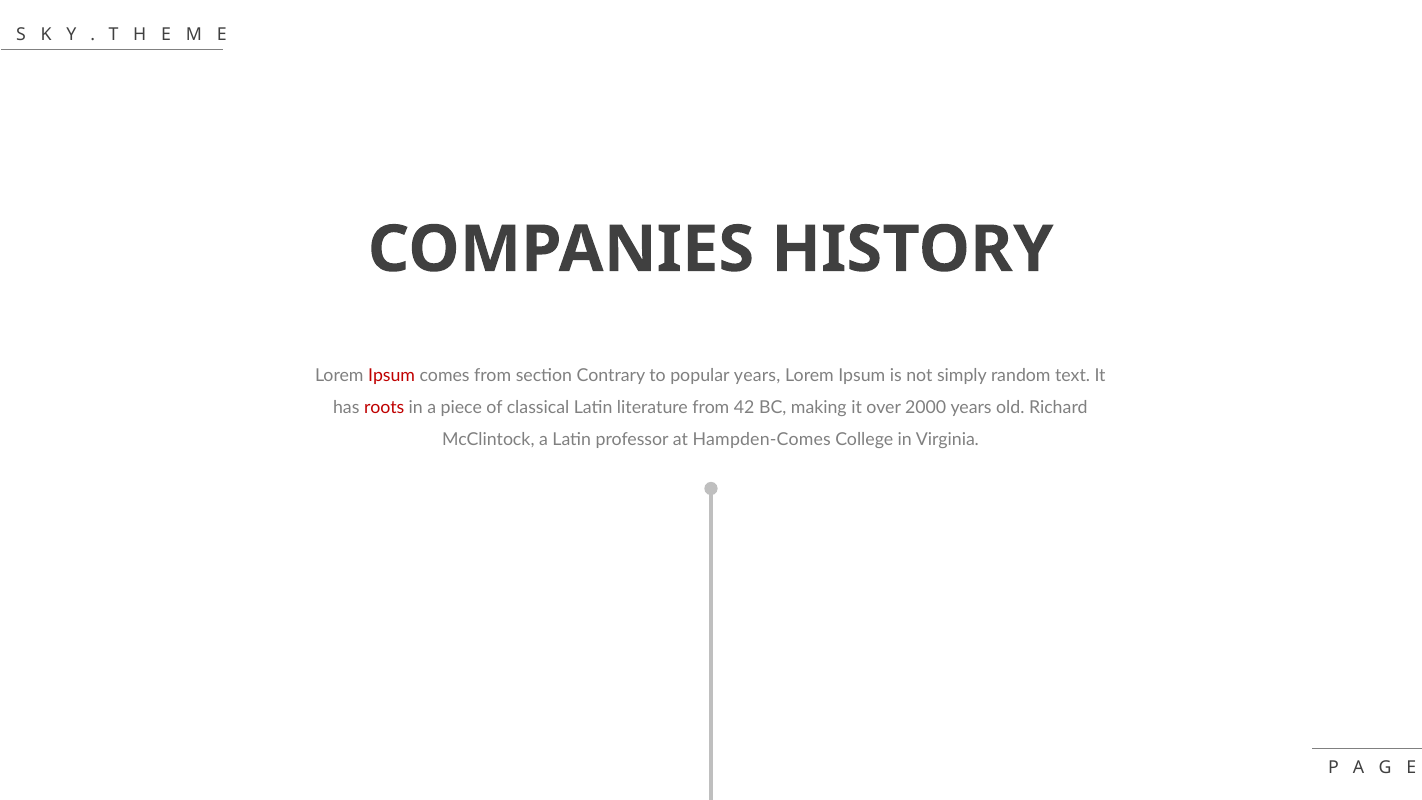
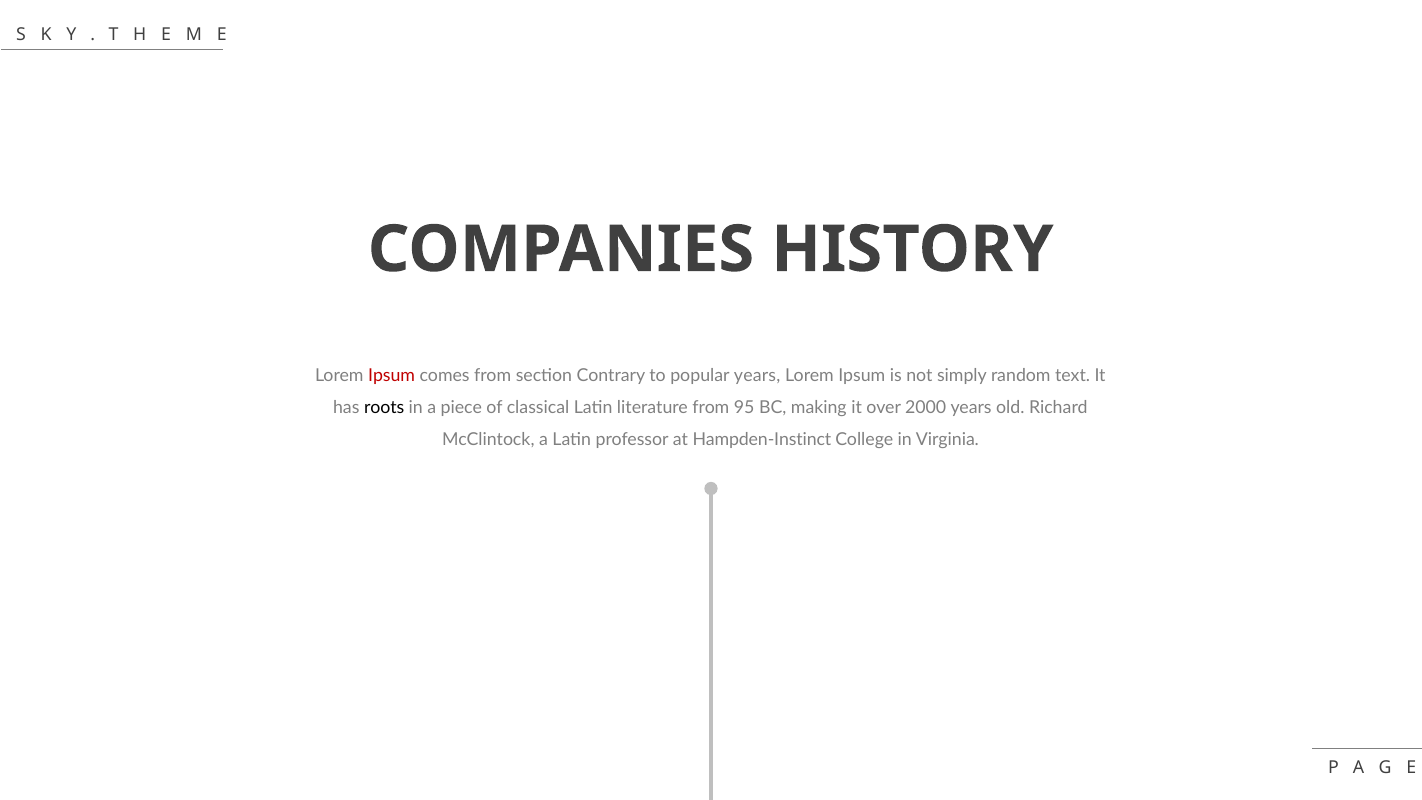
roots colour: red -> black (384, 408)
42: 42 -> 95 (744, 408)
Hampden-Comes: Hampden-Comes -> Hampden-Instinct (762, 440)
